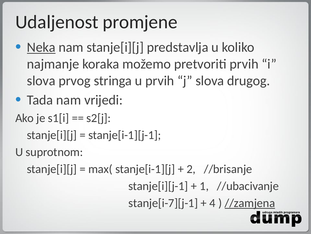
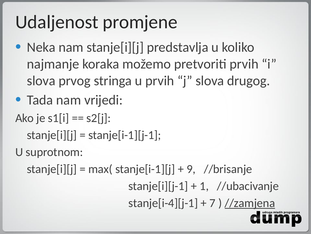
Neka underline: present -> none (41, 47)
2: 2 -> 9 (191, 169)
stanje[i-7][j-1: stanje[i-7][j-1 -> stanje[i-4][j-1 (163, 202)
4: 4 -> 7 (213, 202)
